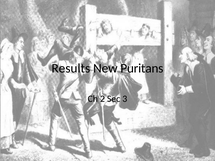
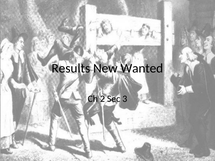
Puritans: Puritans -> Wanted (142, 68)
